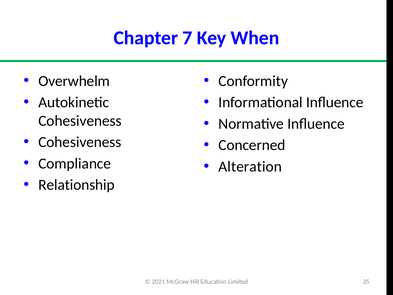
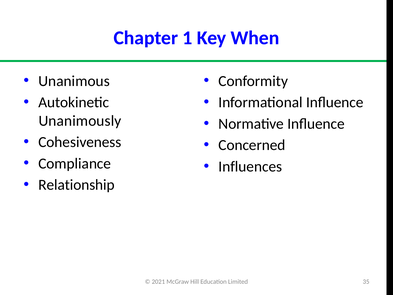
7: 7 -> 1 (187, 38)
Overwhelm: Overwhelm -> Unanimous (74, 81)
Cohesiveness: Cohesiveness -> Unanimously (80, 121)
Alteration: Alteration -> Influences (250, 166)
